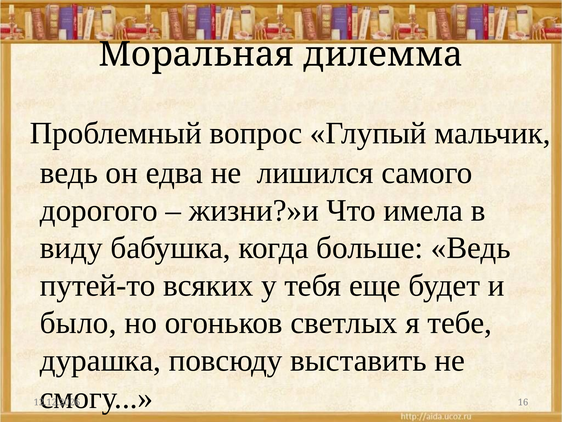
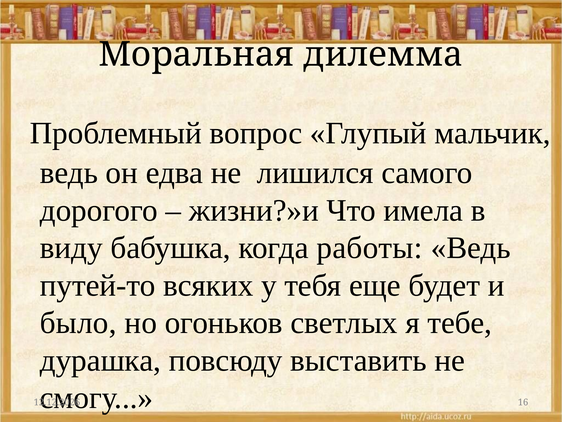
больше: больше -> работы (370, 248)
